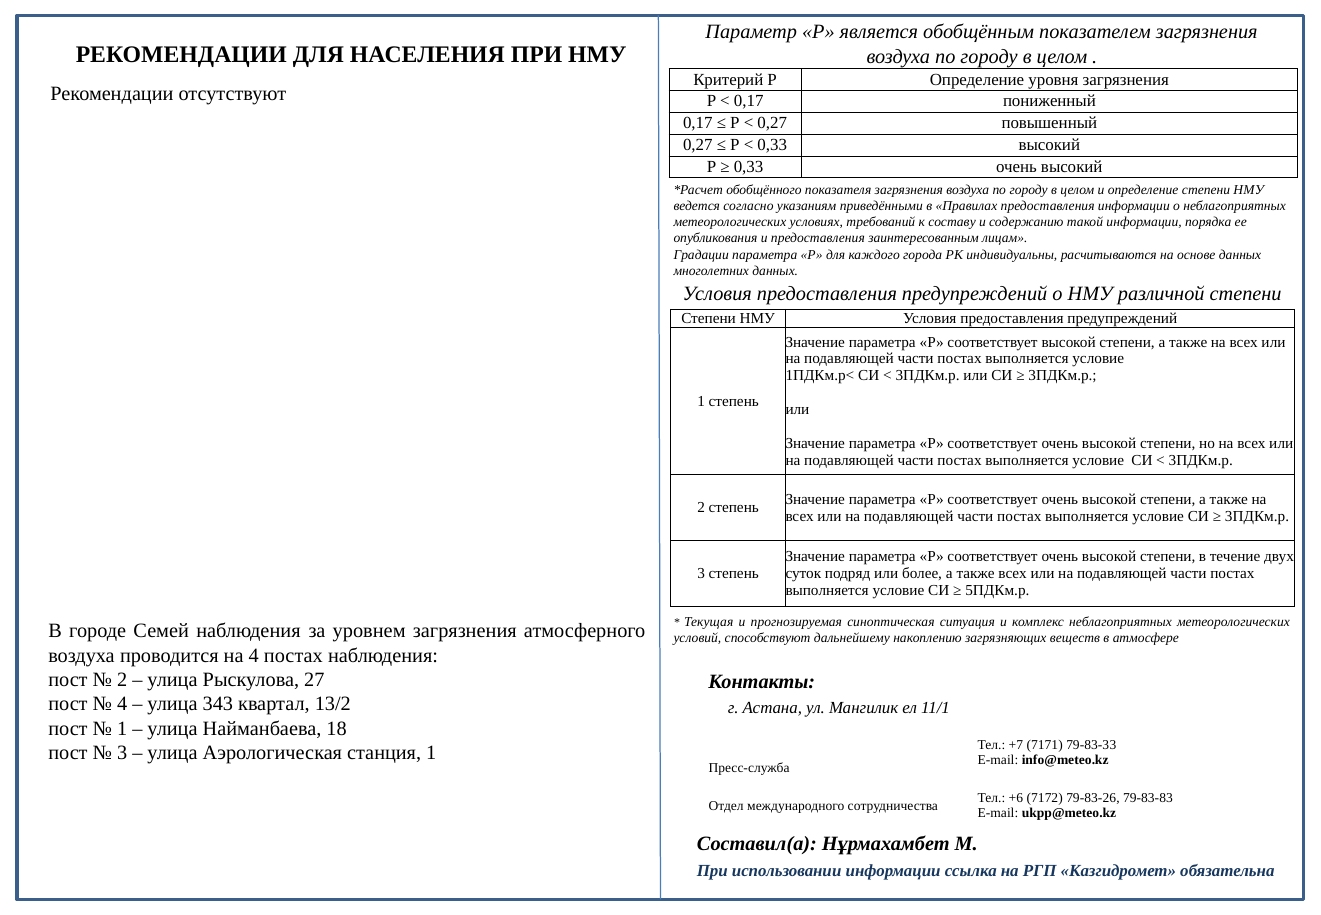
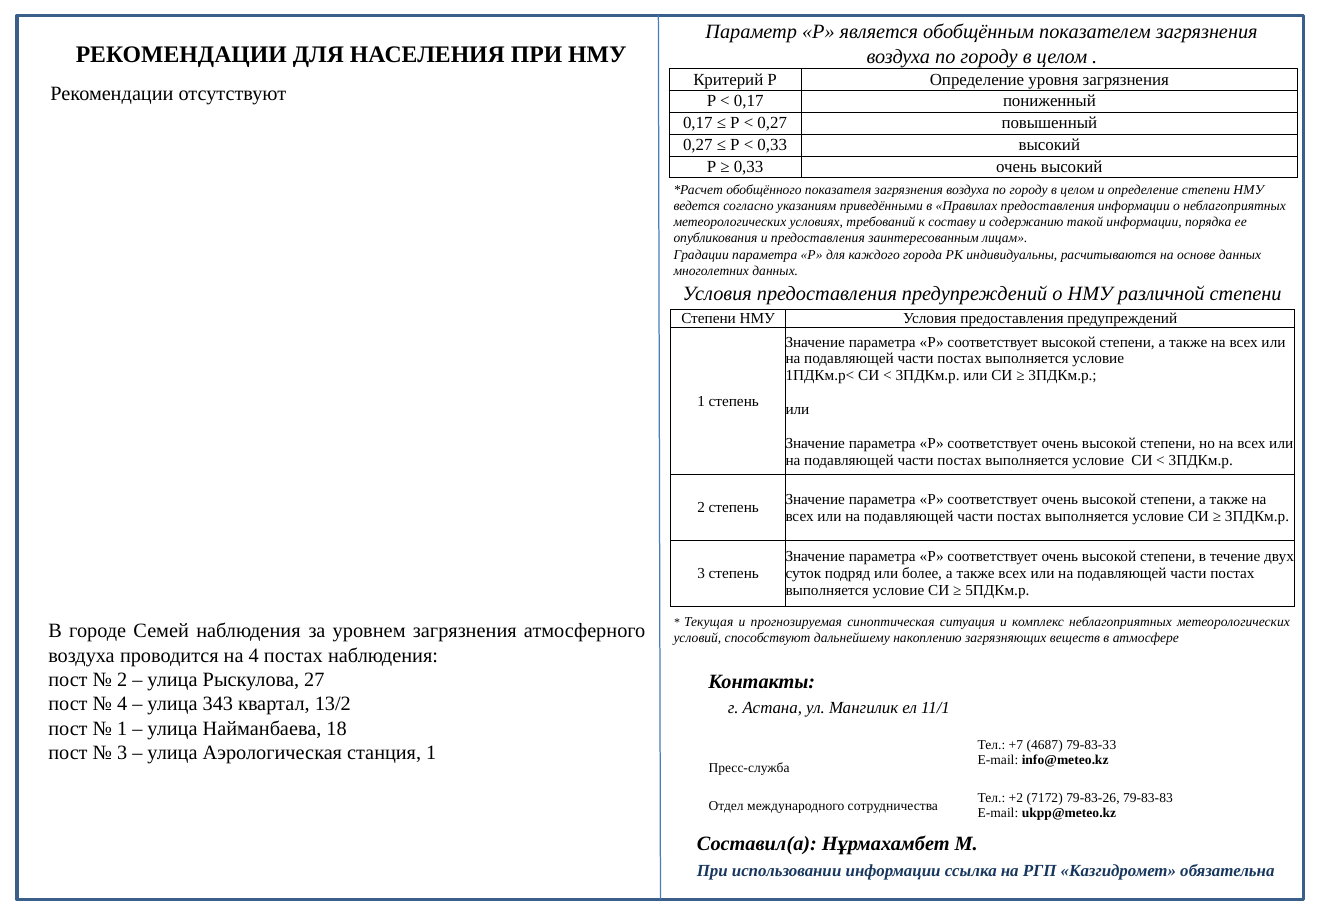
7171: 7171 -> 4687 (1045, 745)
+6: +6 -> +2 (1016, 798)
